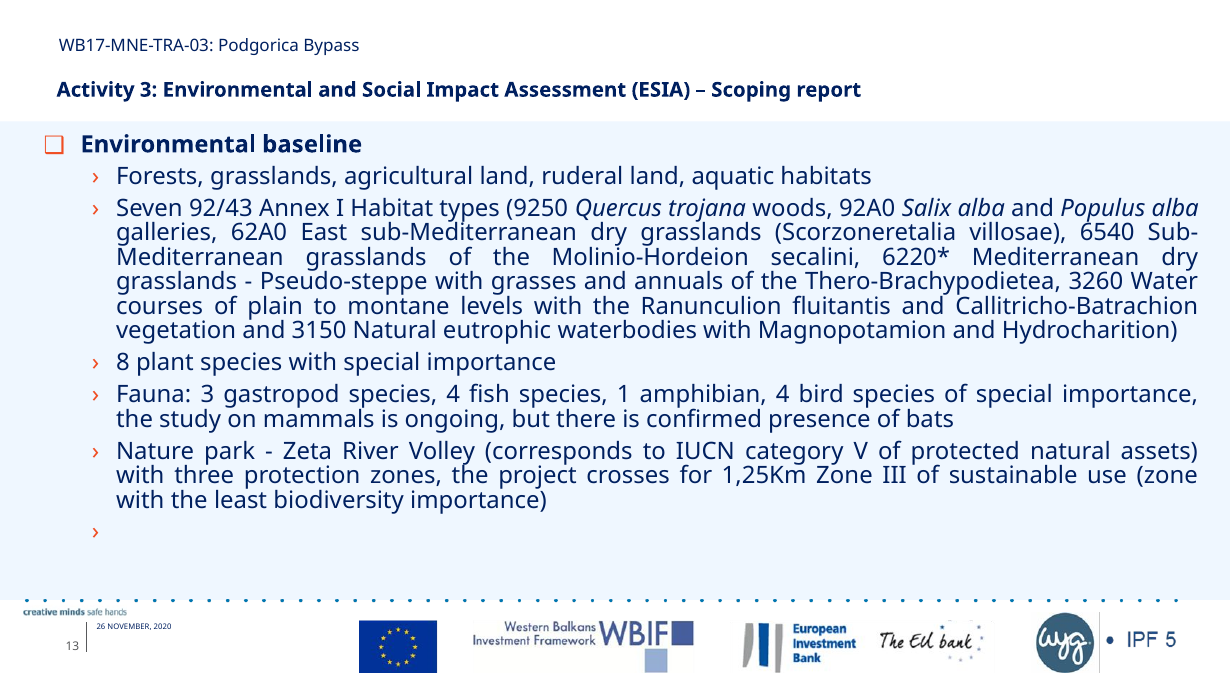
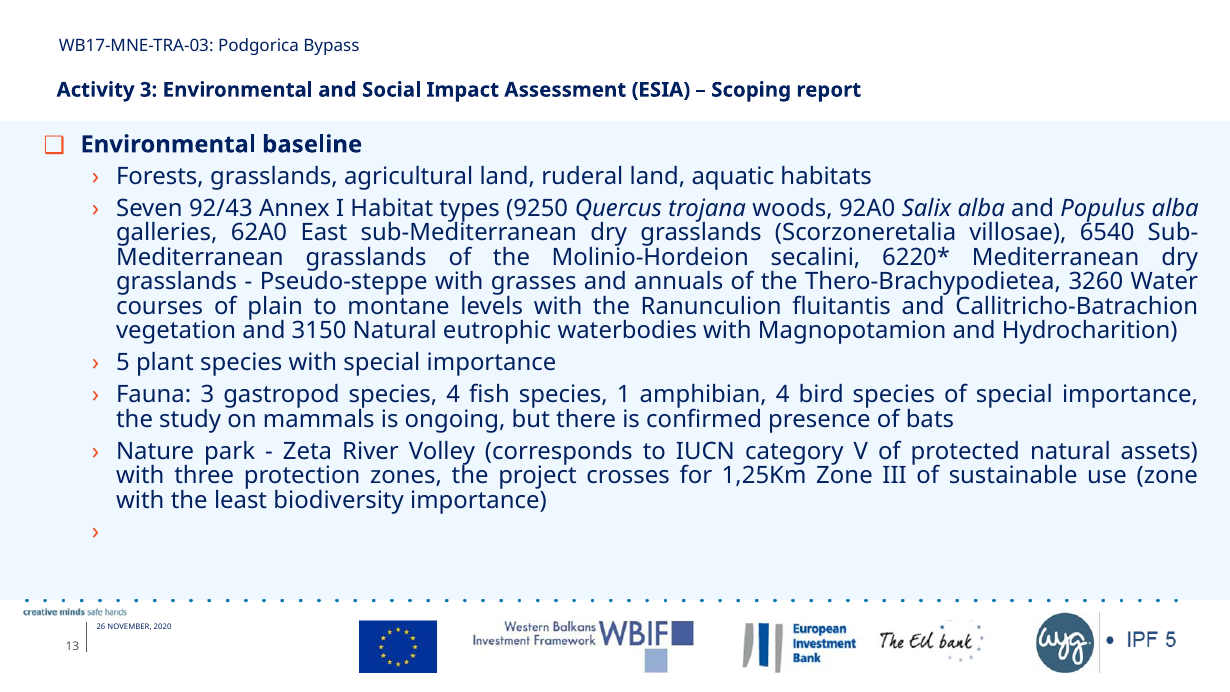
8: 8 -> 5 (123, 363)
